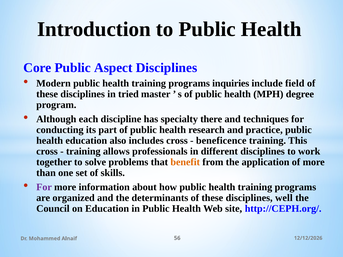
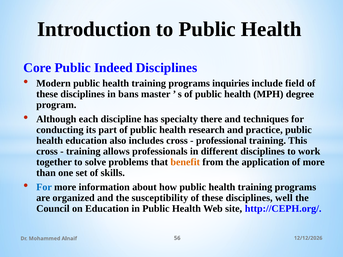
Aspect: Aspect -> Indeed (113, 68)
tried: tried -> bans (128, 94)
beneficence: beneficence -> professional (221, 141)
For colour: purple -> blue (44, 187)
determinants: determinants -> susceptibility (160, 198)
